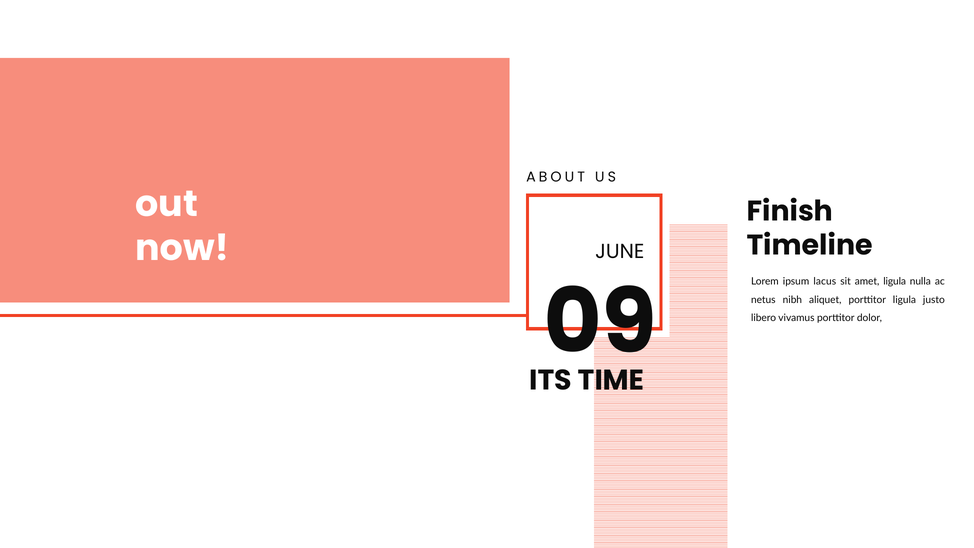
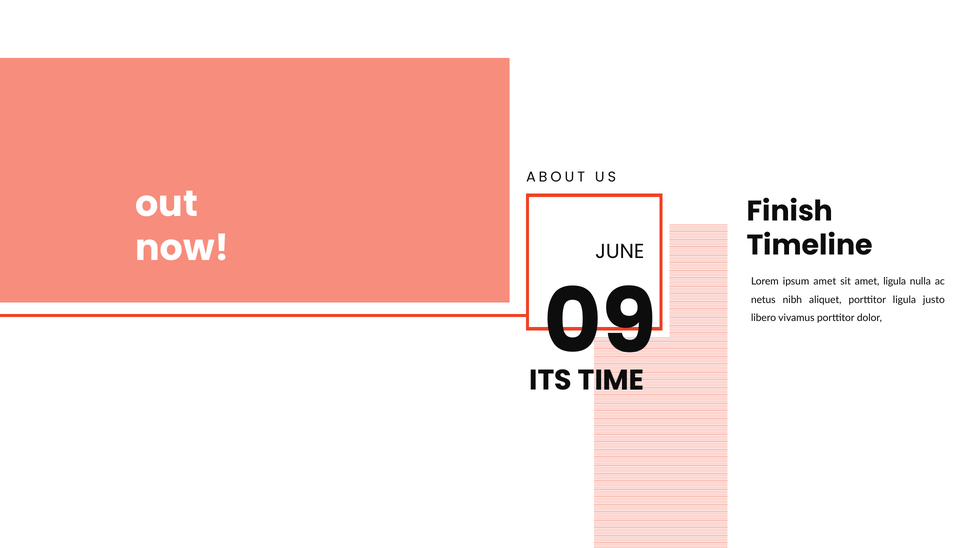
ipsum lacus: lacus -> amet (825, 281)
